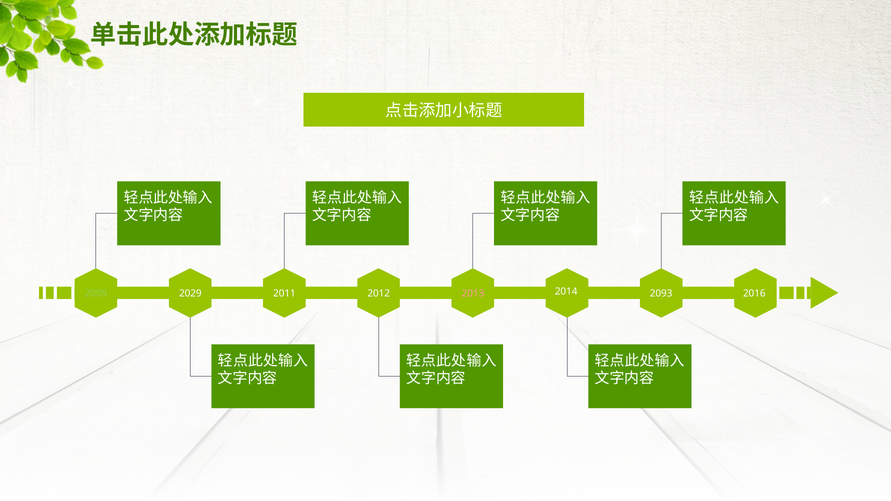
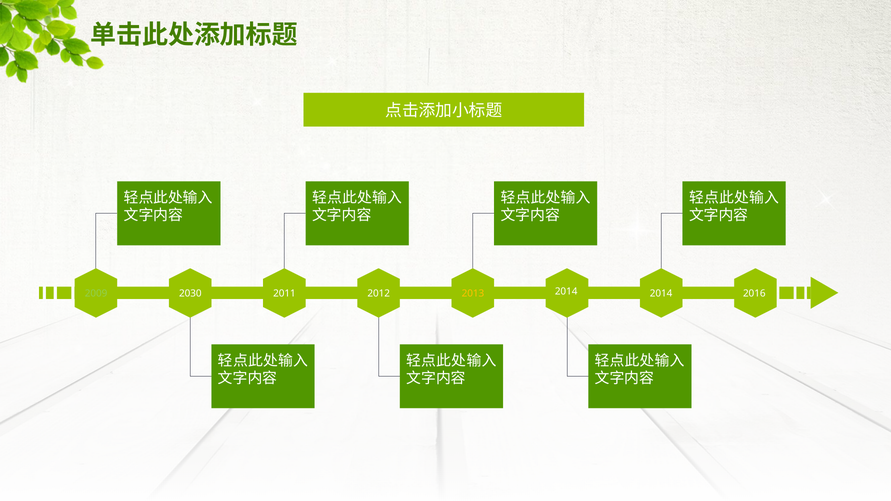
2029: 2029 -> 2030 (190, 293)
2013 colour: pink -> yellow (473, 293)
2093: 2093 -> 2014 (661, 293)
